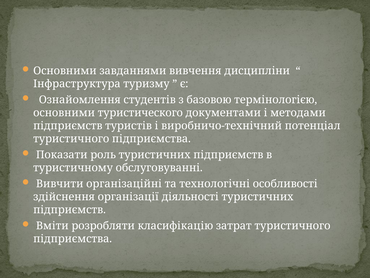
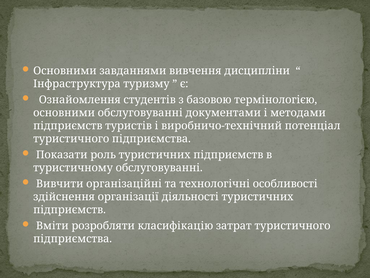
основними туристического: туристического -> обслуговуванні (140, 113)
